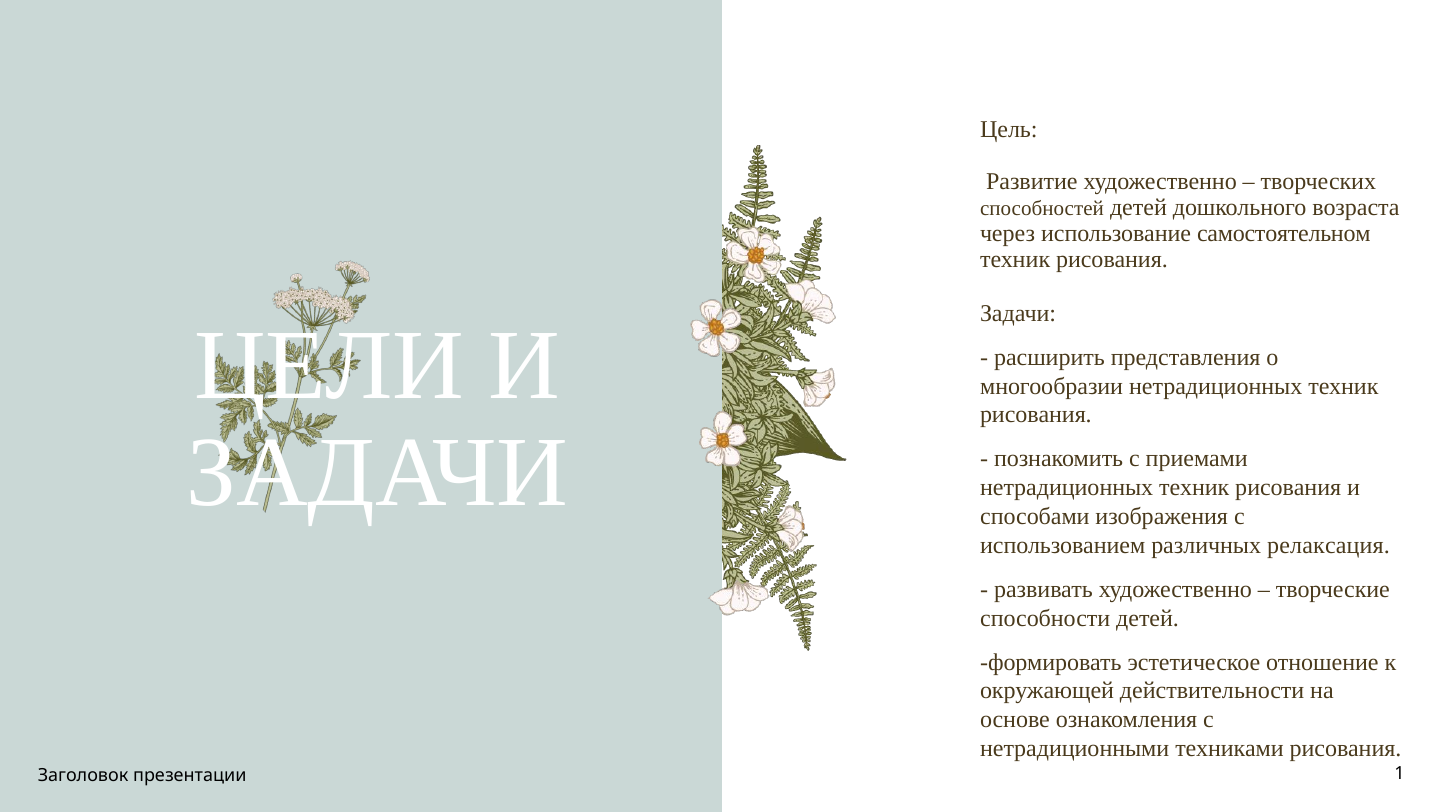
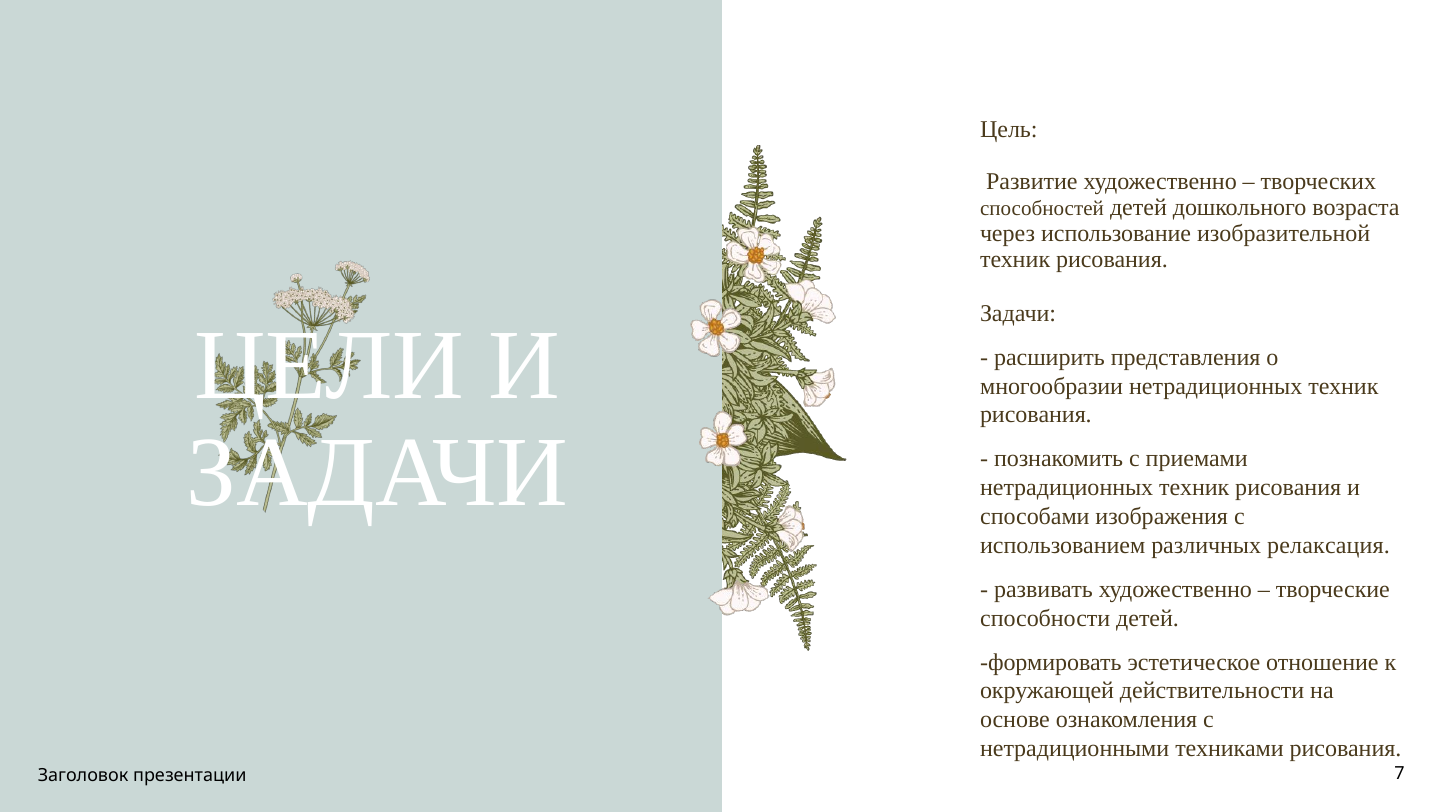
самостоятельном: самостоятельном -> изобразительной (1284, 233)
1: 1 -> 7 (1400, 774)
